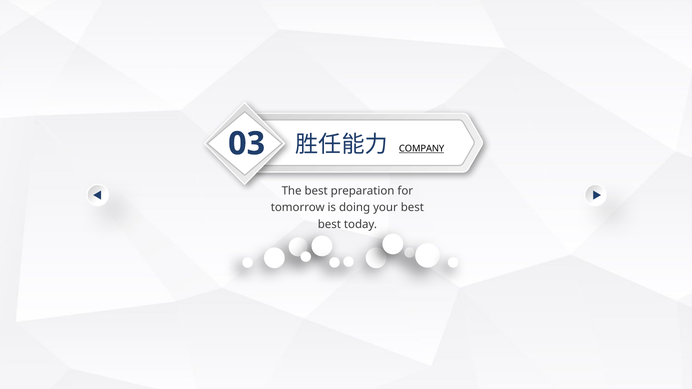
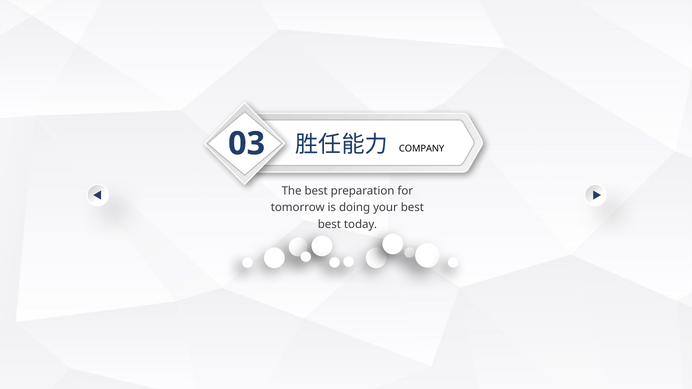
COMPANY underline: present -> none (422, 149)
